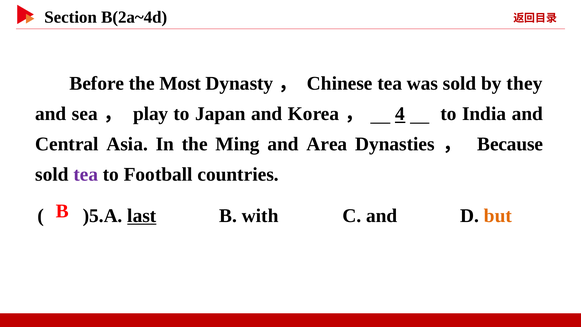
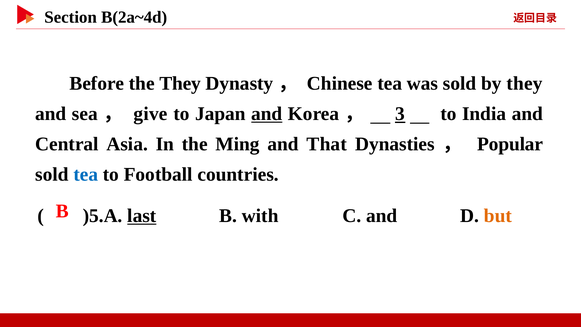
the Most: Most -> They (180, 84)
play: play -> give (151, 114)
and underline: none -> present (267, 114)
4: 4 -> 3 (400, 114)
Area: Area -> That (327, 144)
Because: Because -> Popular (510, 144)
tea colour: purple -> blue (86, 174)
